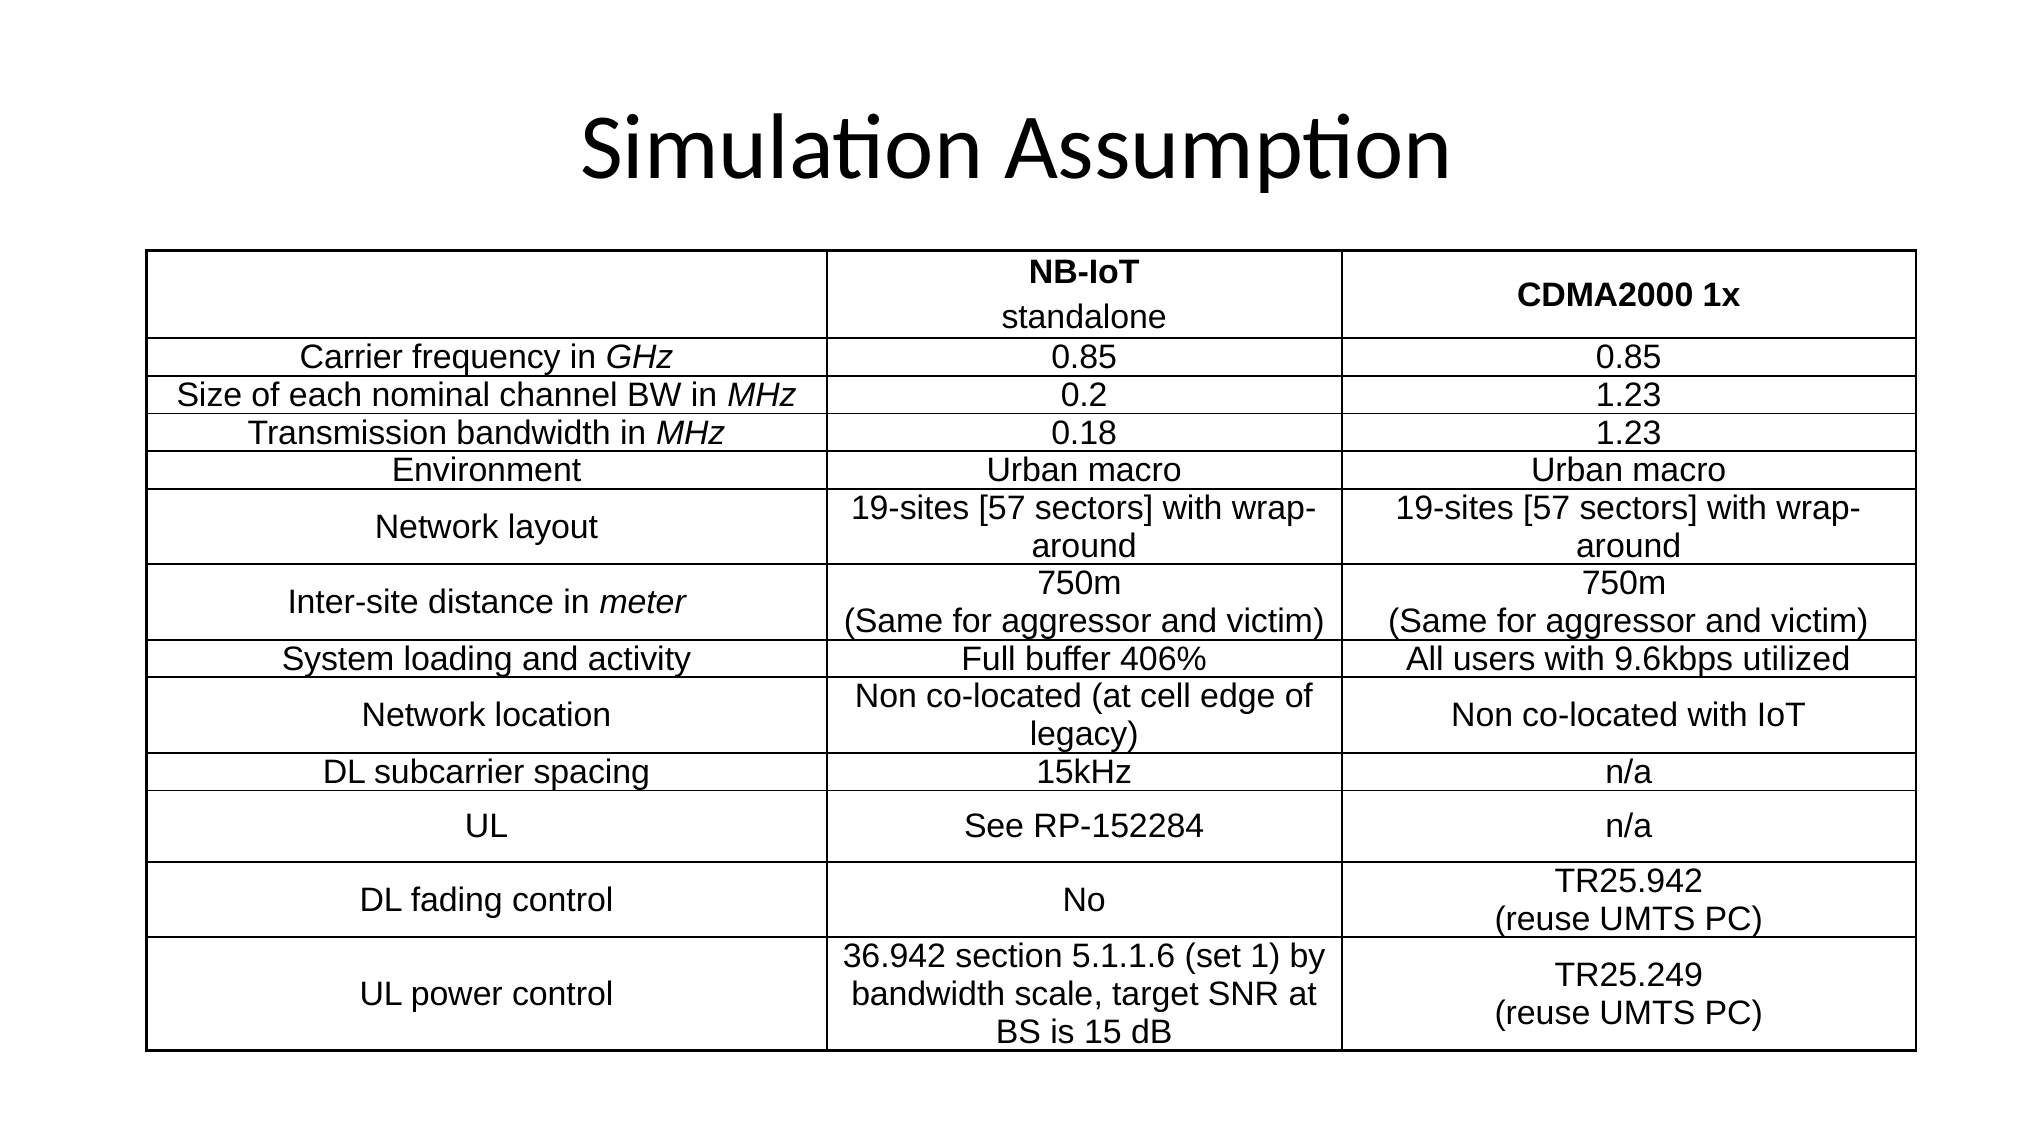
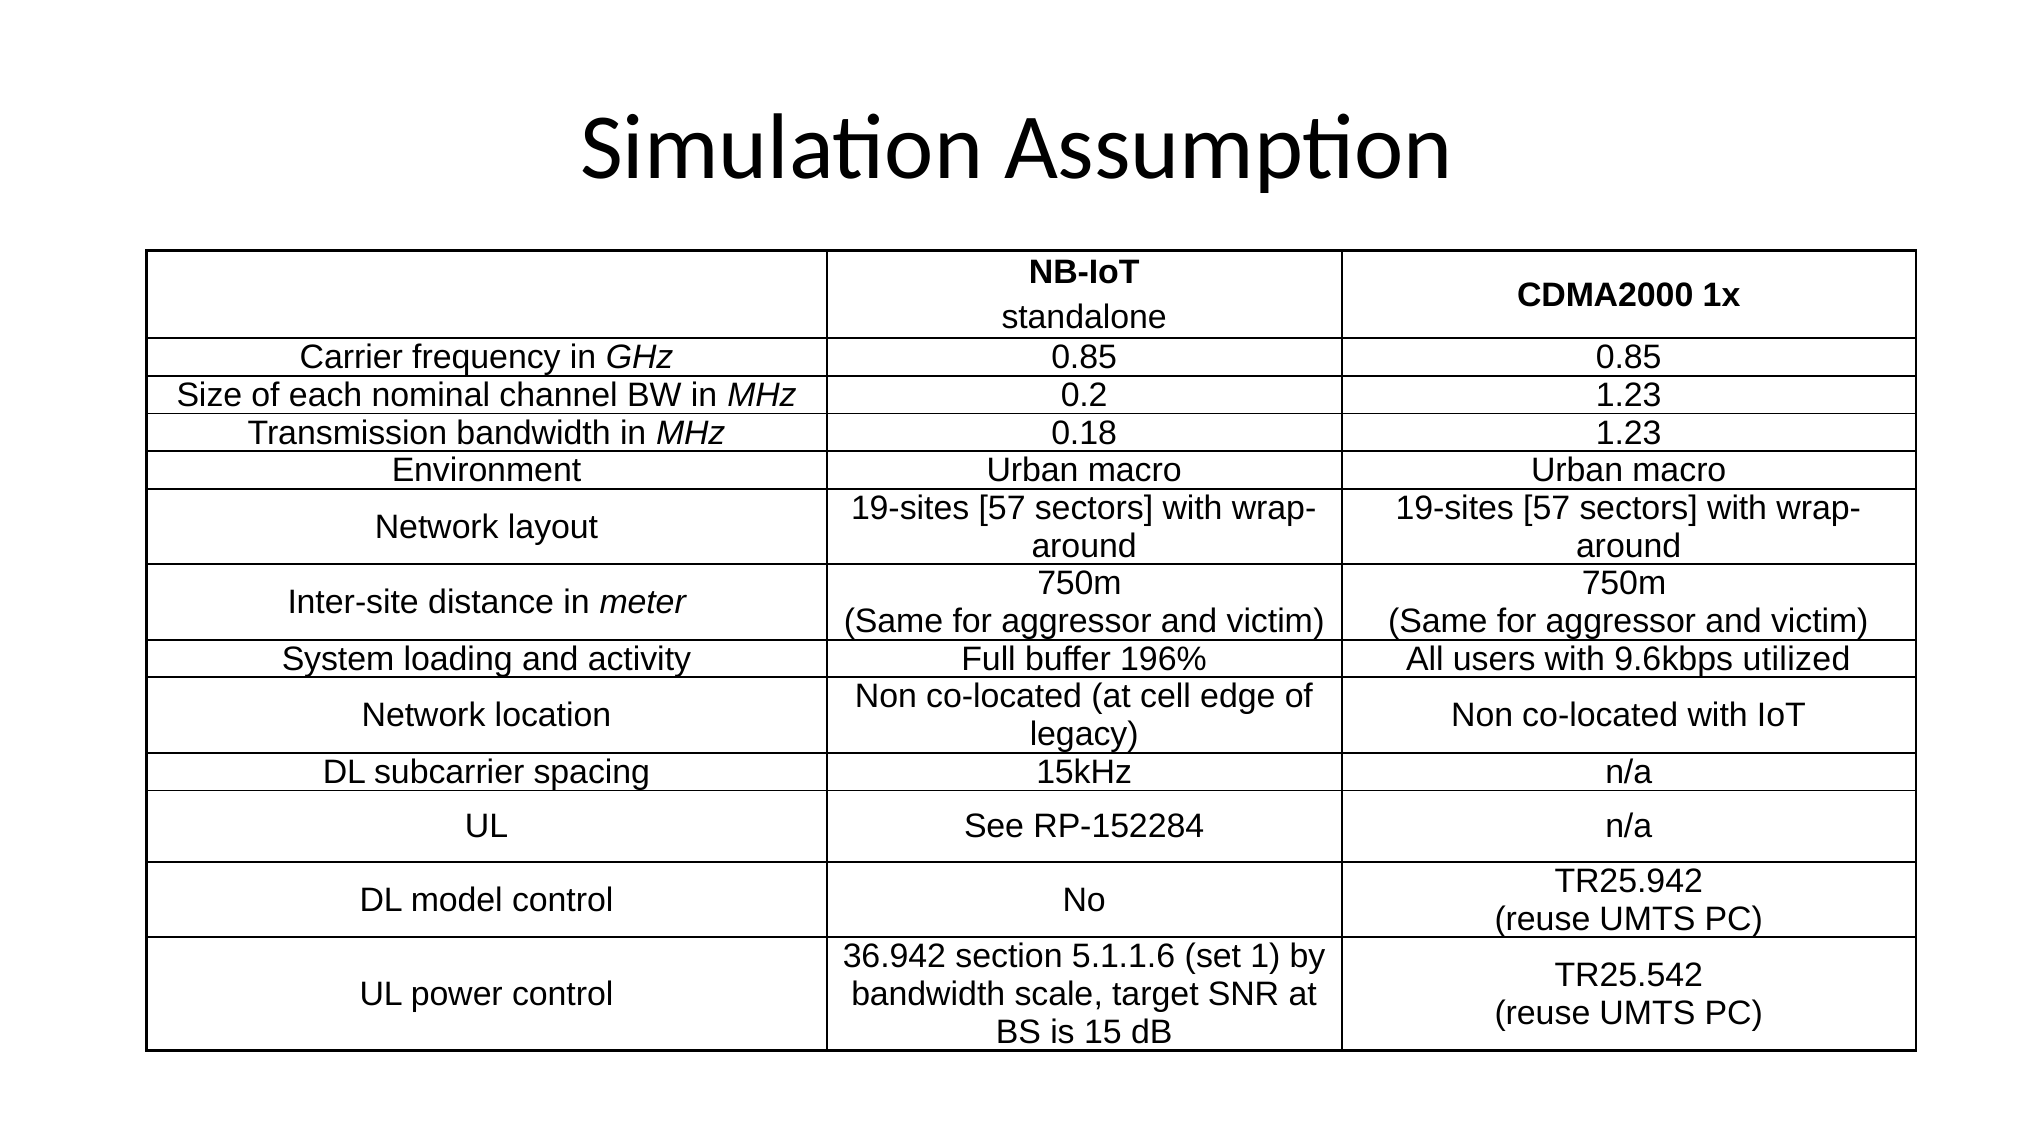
406%: 406% -> 196% (1163, 659)
fading: fading -> model (457, 900)
TR25.249: TR25.249 -> TR25.542 (1629, 976)
